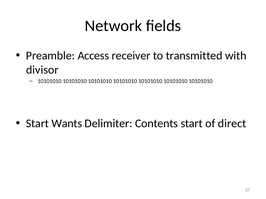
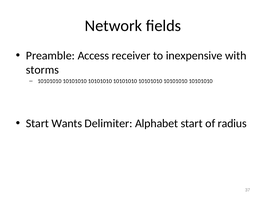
transmitted: transmitted -> inexpensive (194, 56)
divisor: divisor -> storms (42, 70)
Contents: Contents -> Alphabet (157, 124)
direct: direct -> radius (232, 124)
